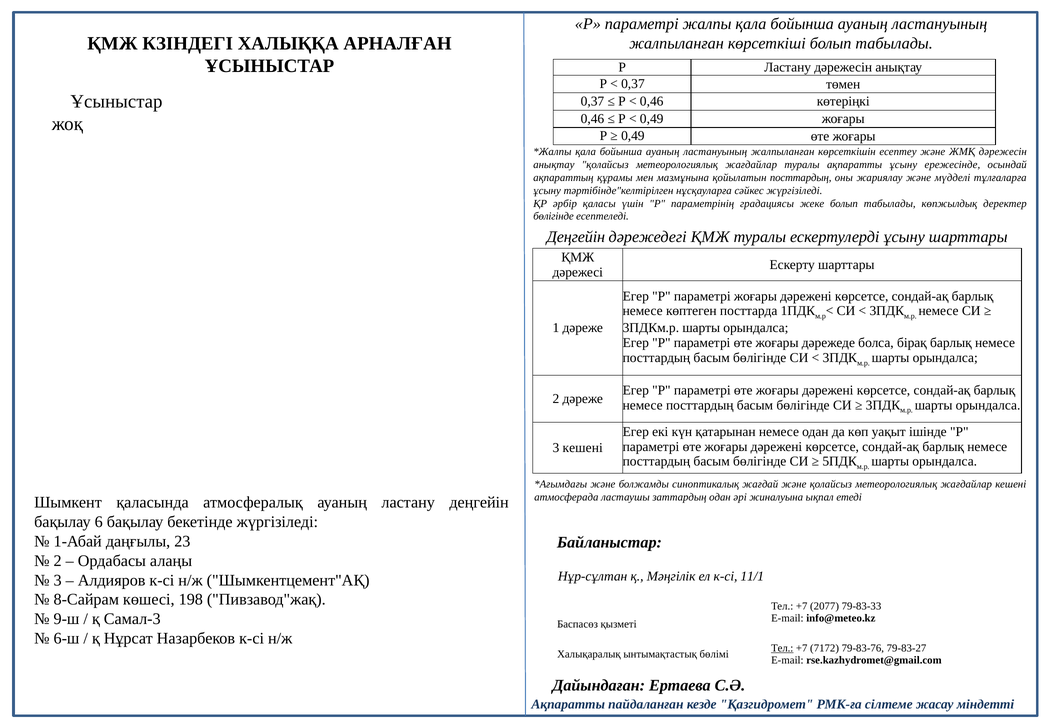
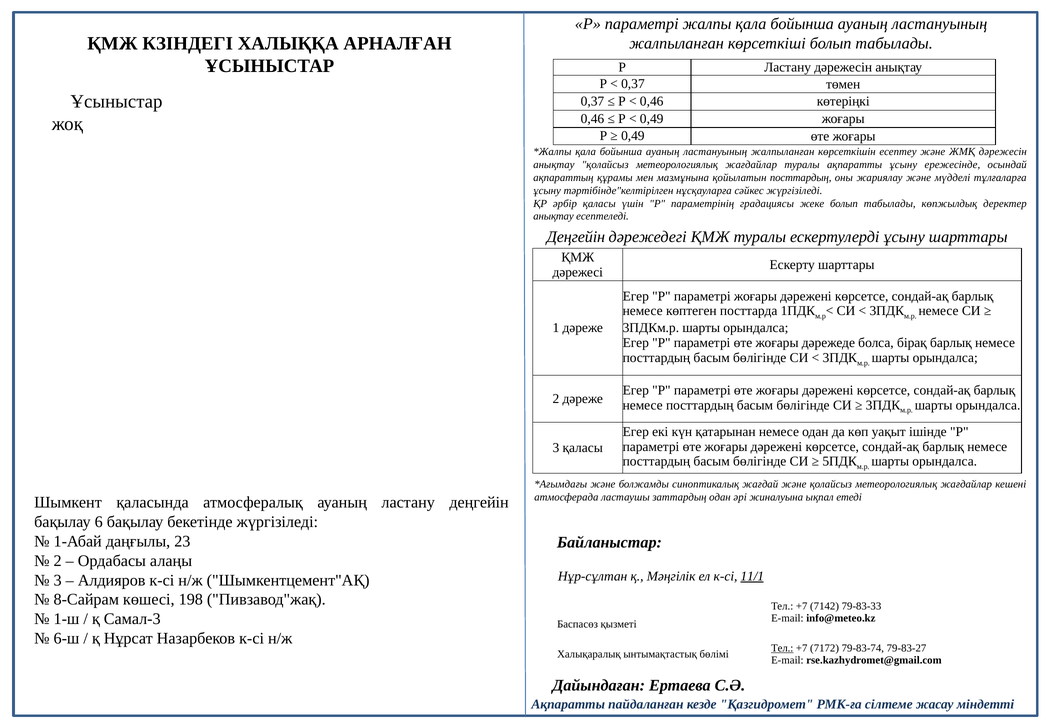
бөлігінде: бөлігінде -> анықтау (553, 216)
3 кешені: кешені -> қаласы (583, 447)
11/1 underline: none -> present (752, 576)
2077: 2077 -> 7142 (825, 606)
9-ш: 9-ш -> 1-ш (67, 619)
79-83-76: 79-83-76 -> 79-83-74 (863, 648)
